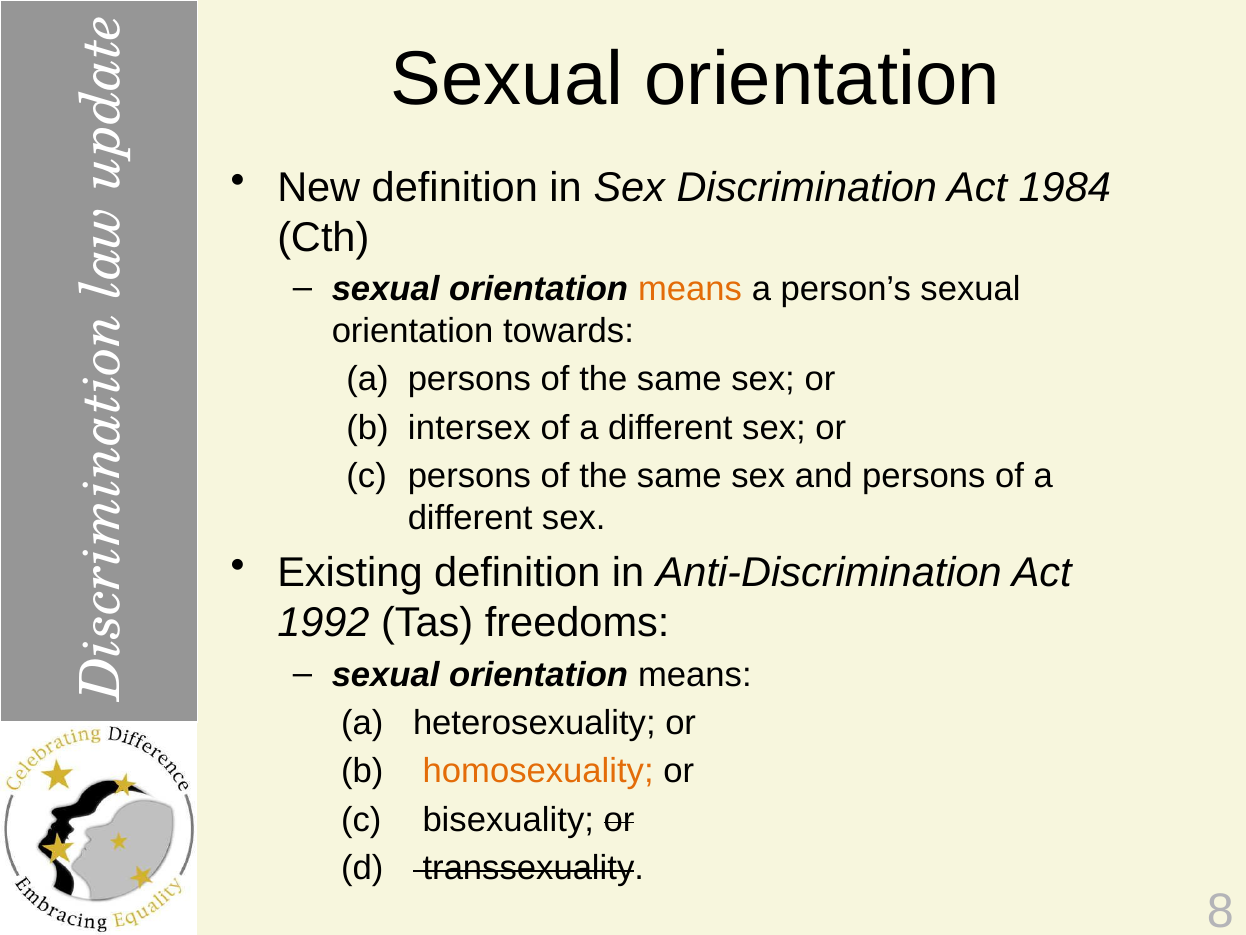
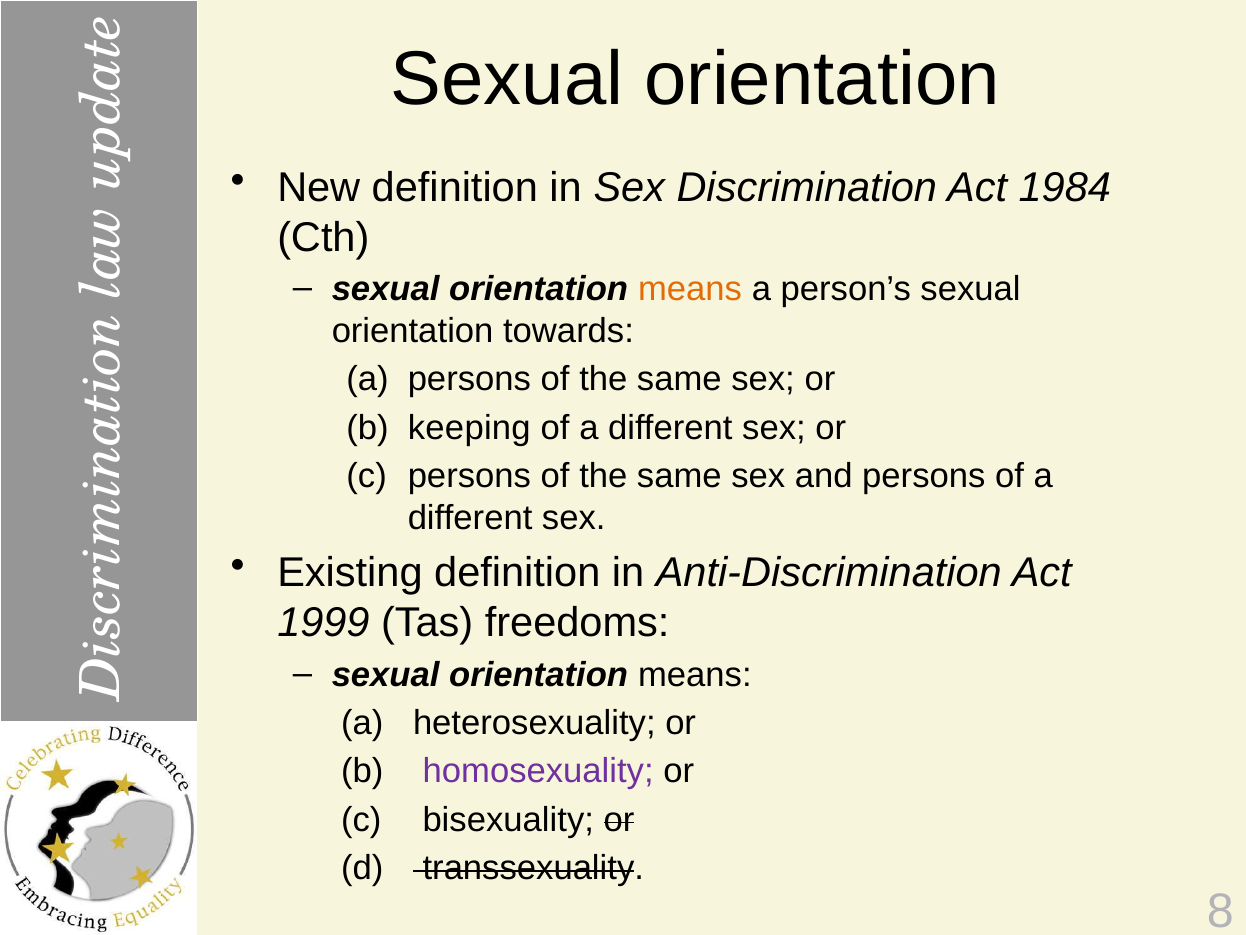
intersex: intersex -> keeping (469, 428)
1992: 1992 -> 1999 (323, 622)
homosexuality colour: orange -> purple (538, 771)
